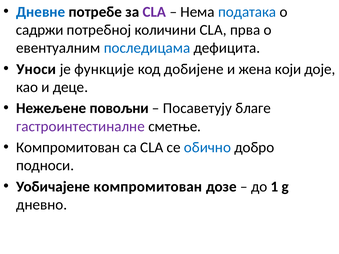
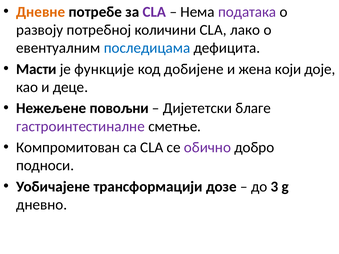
Дневне colour: blue -> orange (41, 12)
података colour: blue -> purple (247, 12)
садржи: садржи -> развоју (40, 30)
прва: прва -> лако (245, 30)
Уноси: Уноси -> Масти (36, 69)
Посаветују: Посаветују -> Дијететски (197, 108)
обично colour: blue -> purple (207, 148)
Уобичајене компромитован: компромитован -> трансформацији (148, 187)
1: 1 -> 3 (274, 187)
